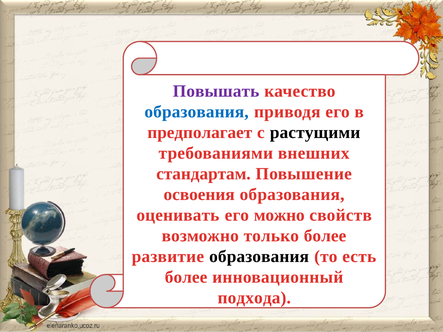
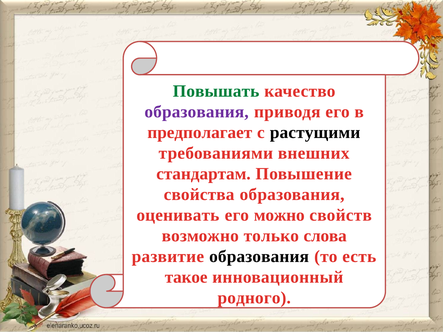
Повышать colour: purple -> green (216, 91)
образования colour: blue -> purple (197, 112)
освоения: освоения -> свойства (199, 195)
только более: более -> слова (325, 236)
более: более -> такое (186, 277)
подхода: подхода -> родного (254, 298)
